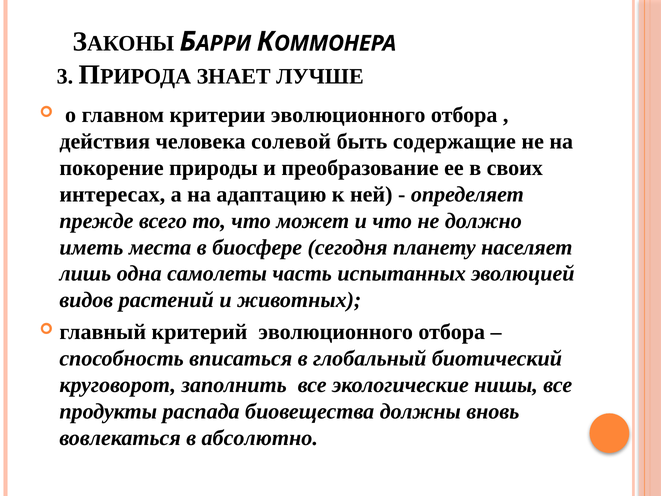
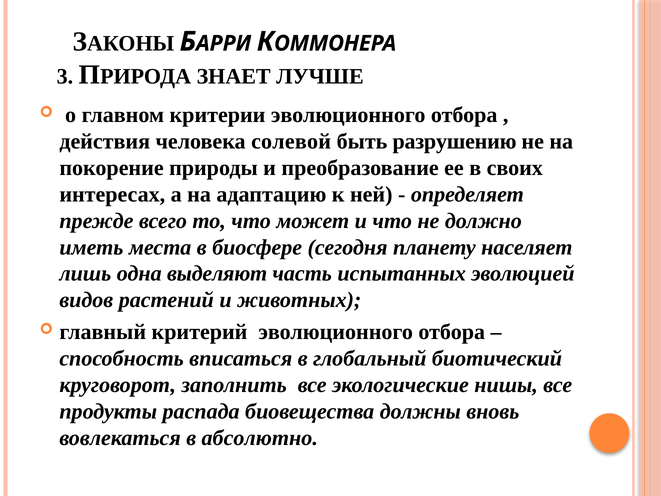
содержащие: содержащие -> разрушению (455, 141)
самолеты: самолеты -> выделяют (217, 274)
